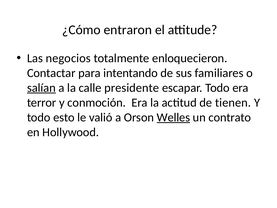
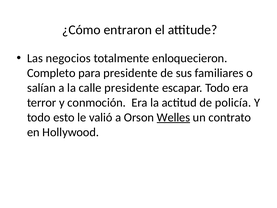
Contactar: Contactar -> Completo (51, 73)
para intentando: intentando -> presidente (130, 73)
salían underline: present -> none (41, 88)
tienen: tienen -> policía (233, 102)
